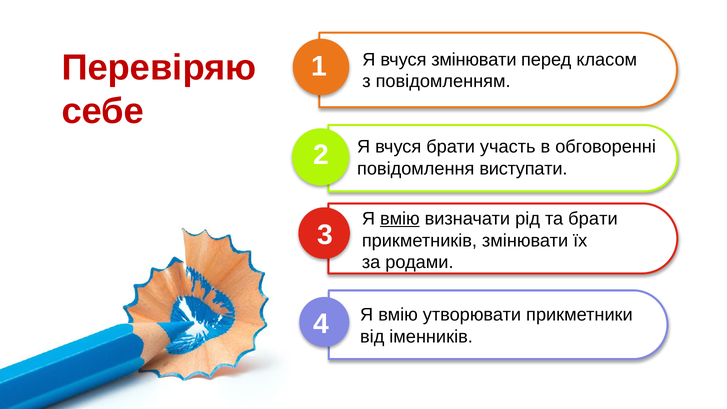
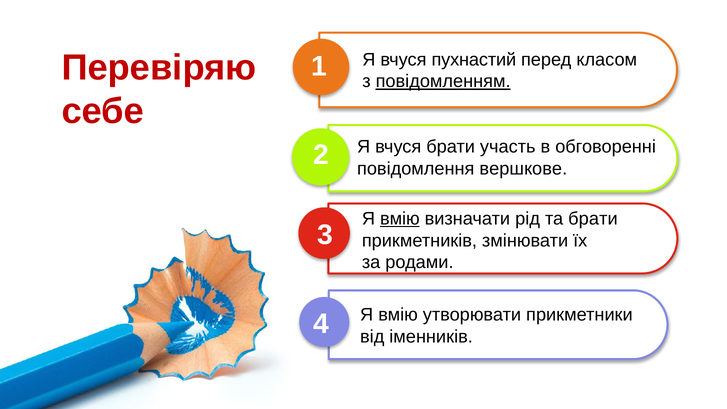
вчуся змінювати: змінювати -> пухнастий (474, 60)
повідомленням underline: none -> present (443, 81)
виступати: виступати -> вершкове (523, 169)
